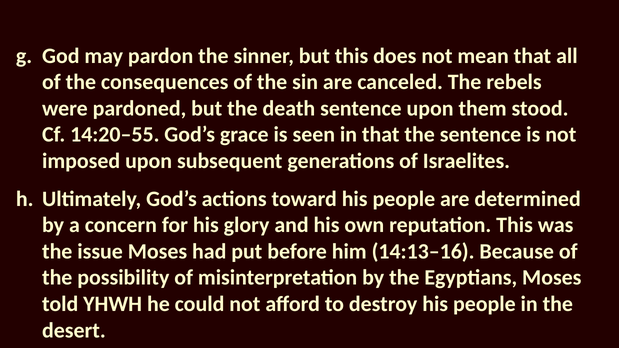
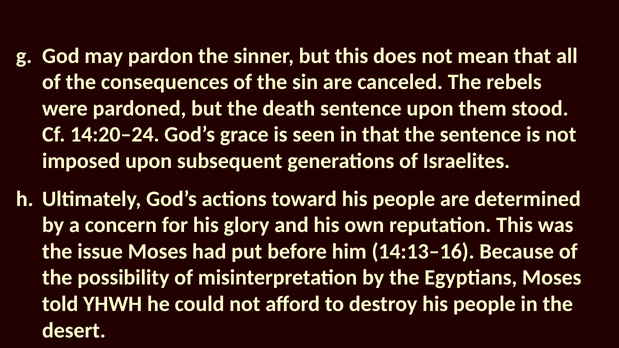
14:20–55: 14:20–55 -> 14:20–24 (115, 135)
